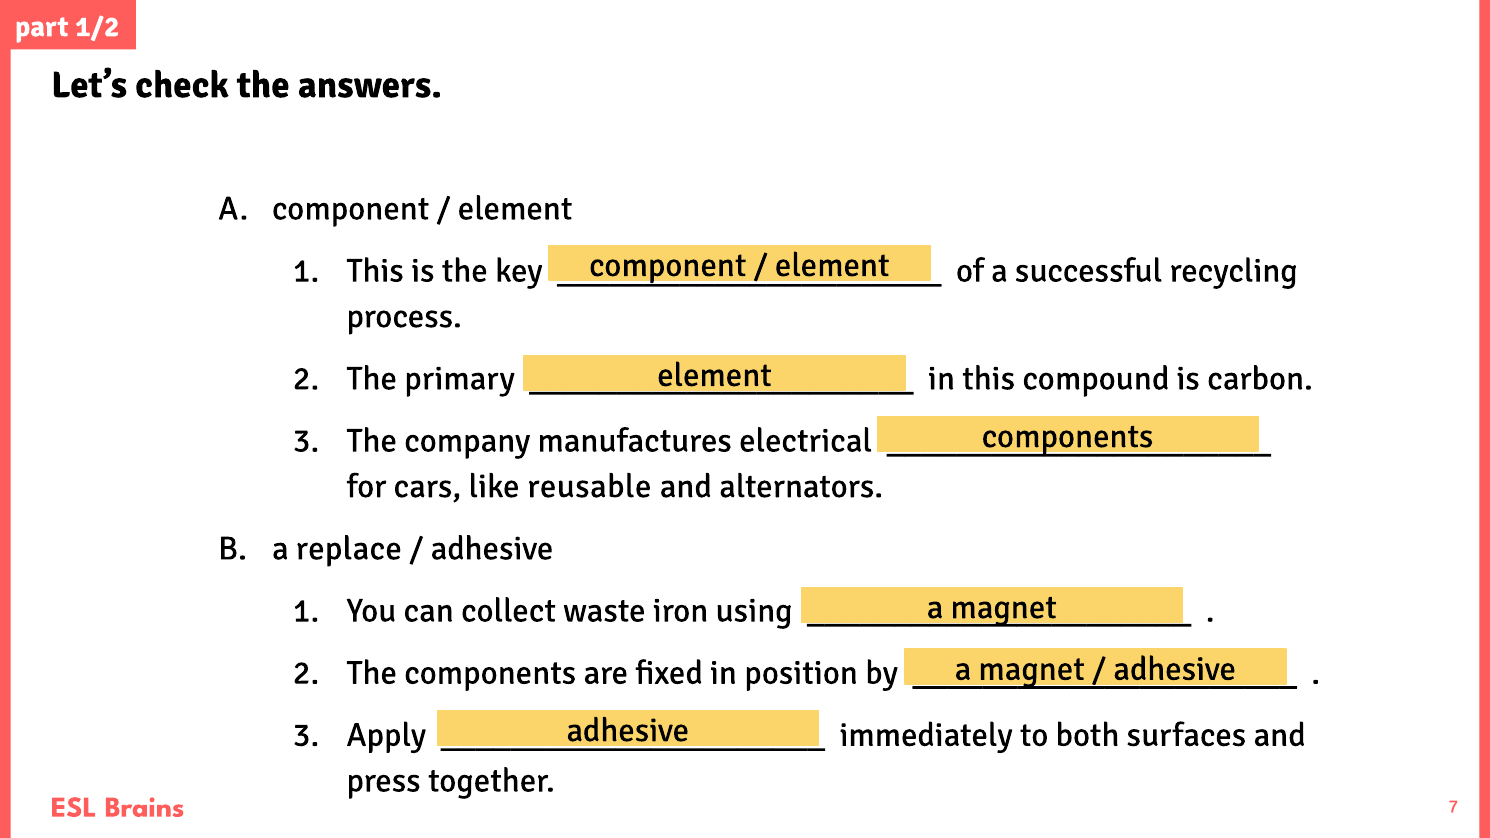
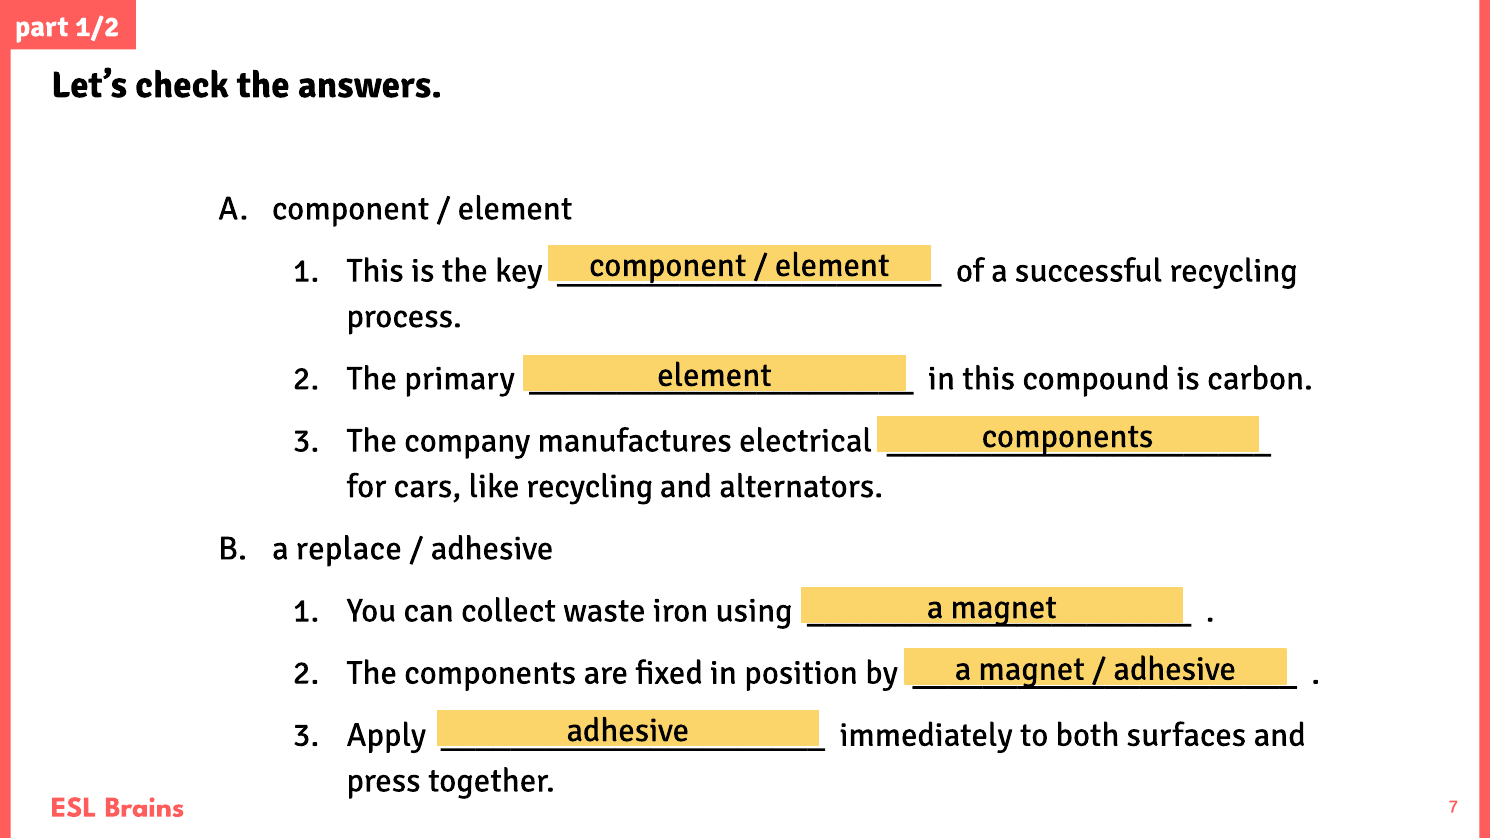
like reusable: reusable -> recycling (590, 486)
